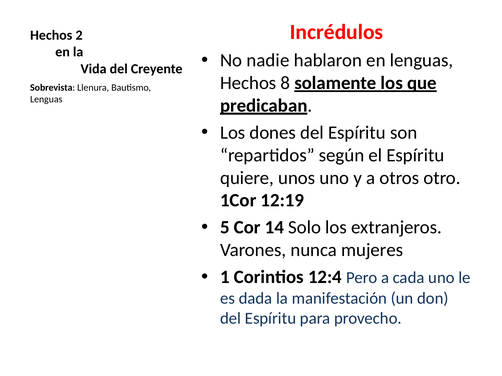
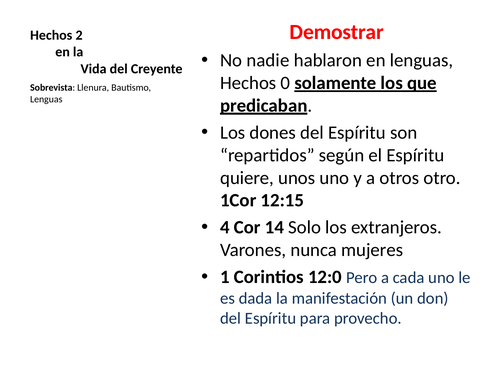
Incrédulos: Incrédulos -> Demostrar (337, 32)
8: 8 -> 0 (285, 83)
12:19: 12:19 -> 12:15 (282, 201)
5: 5 -> 4 (225, 228)
12:4: 12:4 -> 12:0 (325, 277)
